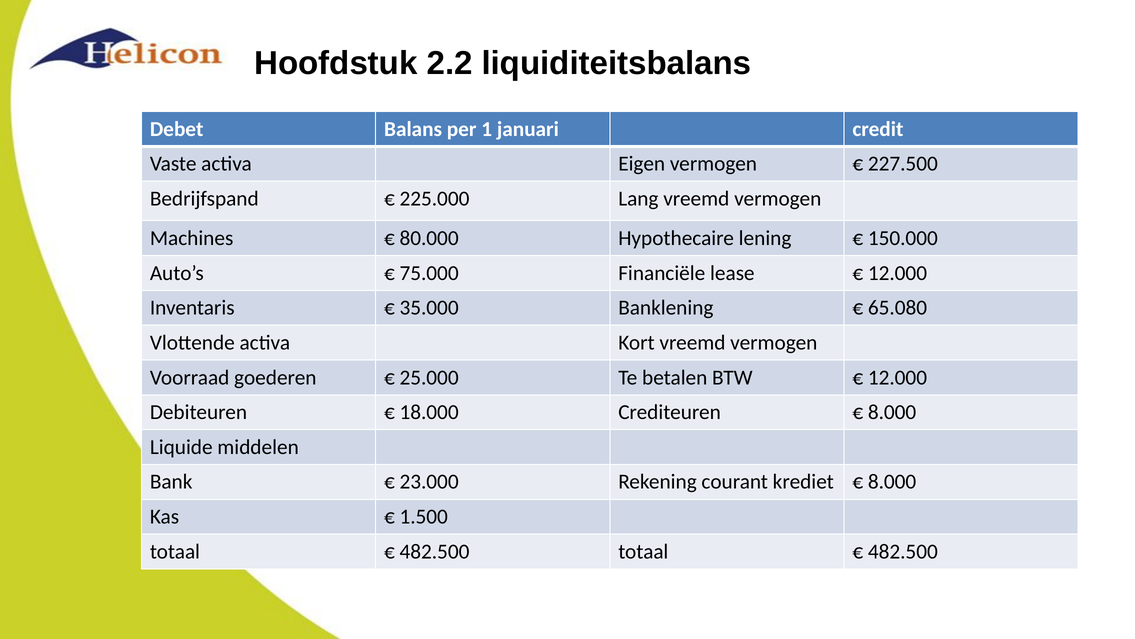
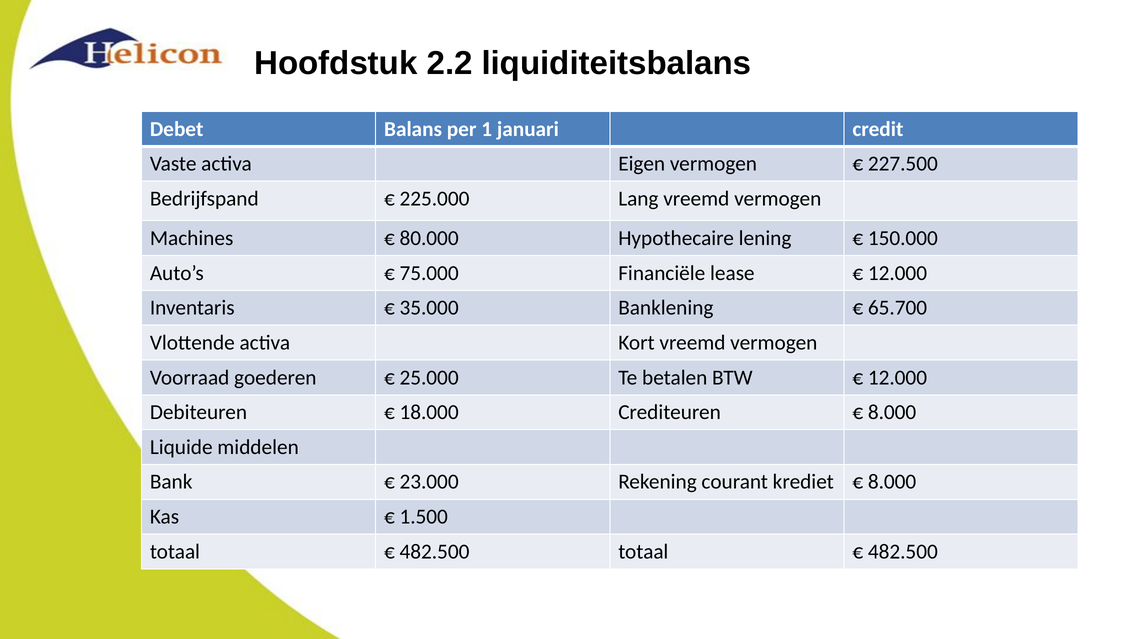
65.080: 65.080 -> 65.700 (897, 308)
